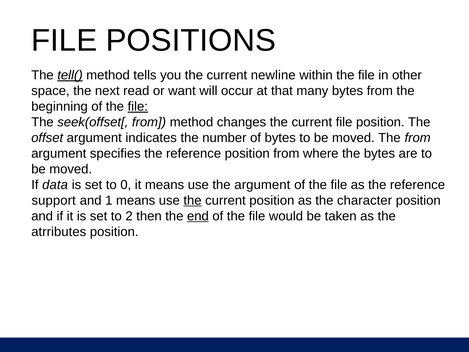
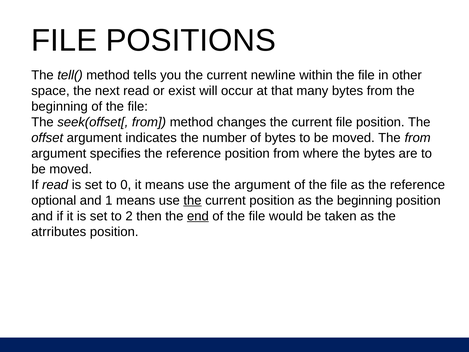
tell( underline: present -> none (70, 75)
want: want -> exist (182, 91)
file underline: present -> none (138, 106)
If data: data -> read (55, 185)
support: support -> optional (54, 200)
as the character: character -> beginning (365, 200)
